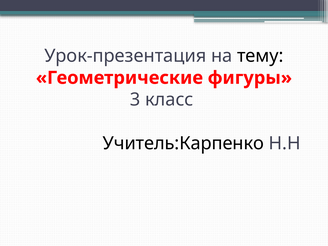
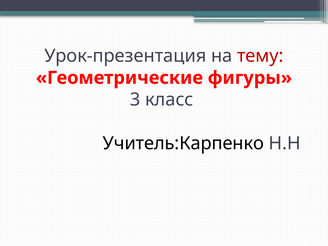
тему colour: black -> red (260, 56)
